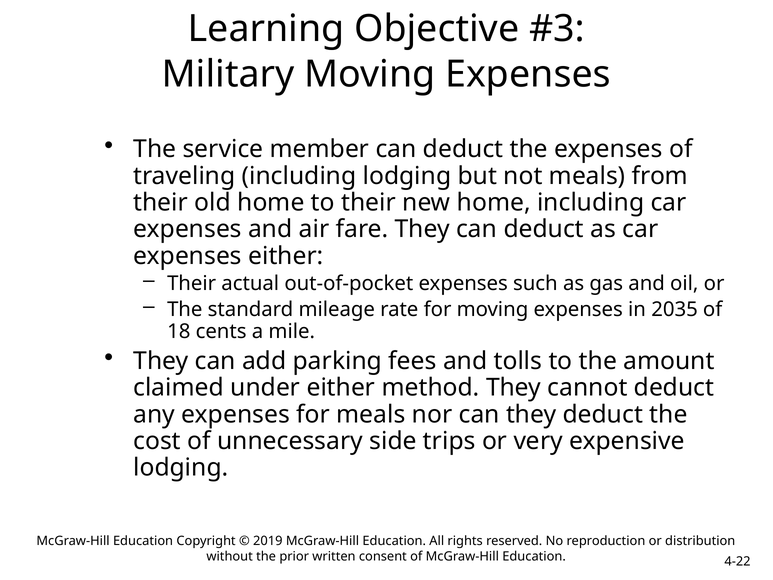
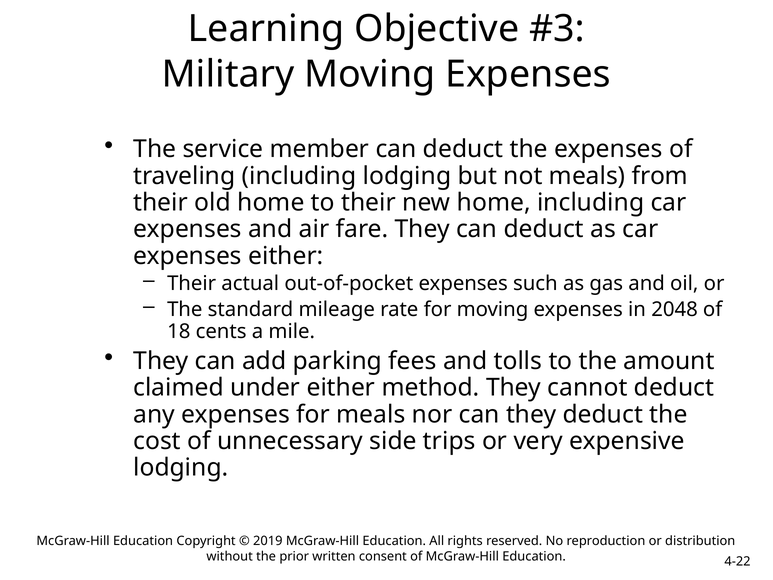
2035: 2035 -> 2048 (675, 309)
